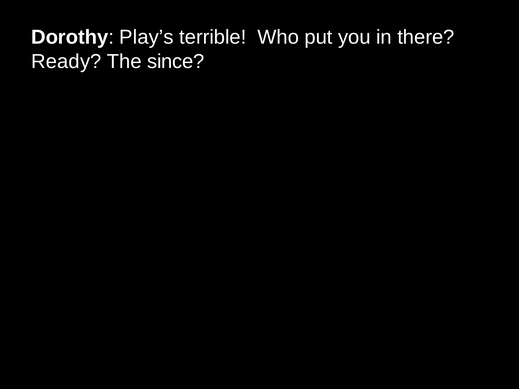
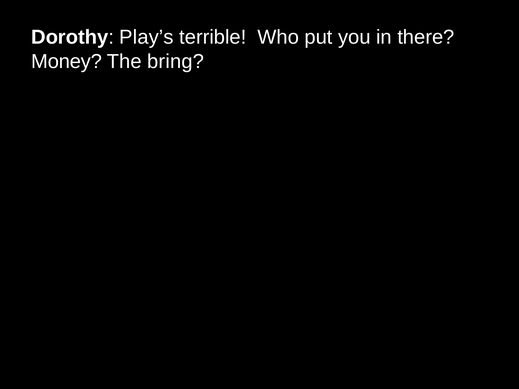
Ready: Ready -> Money (66, 62)
since: since -> bring (176, 62)
